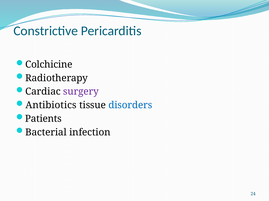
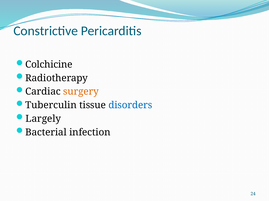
surgery colour: purple -> orange (81, 92)
Antibiotics: Antibiotics -> Tuberculin (51, 106)
Patients: Patients -> Largely (43, 119)
